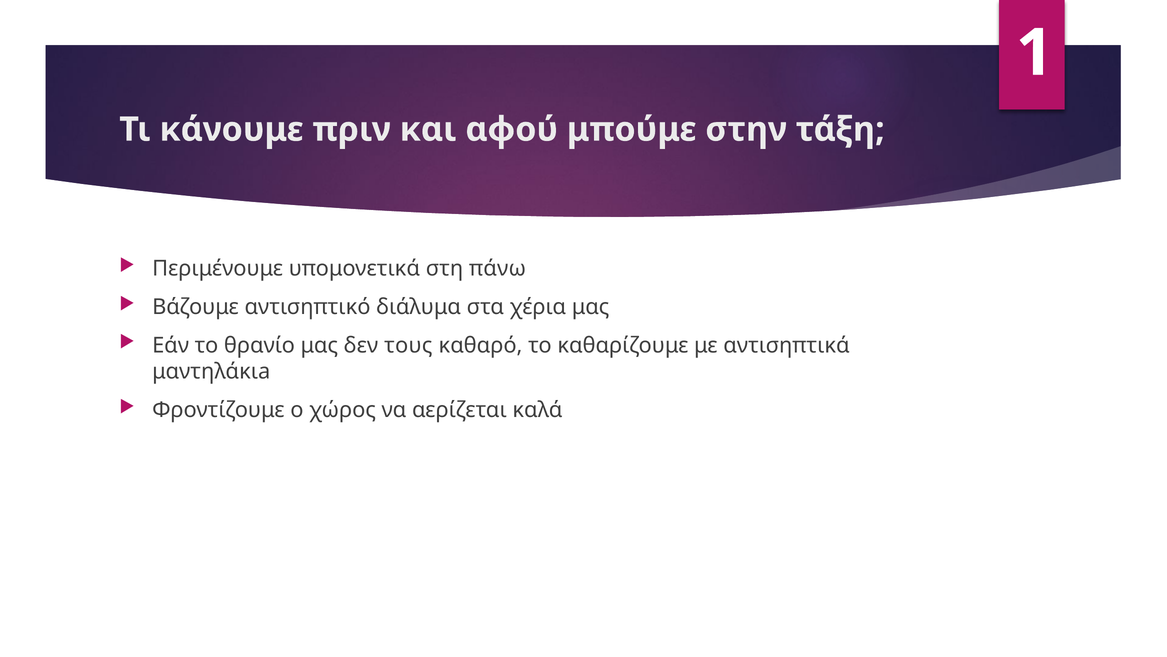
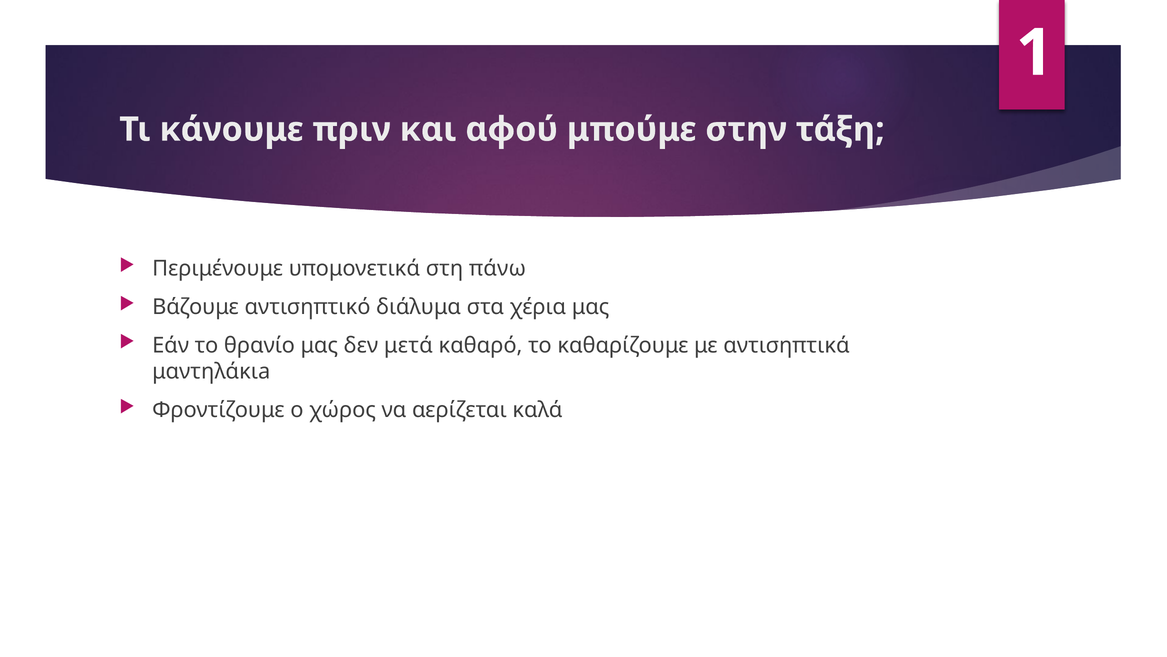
τους: τους -> μετά (408, 345)
